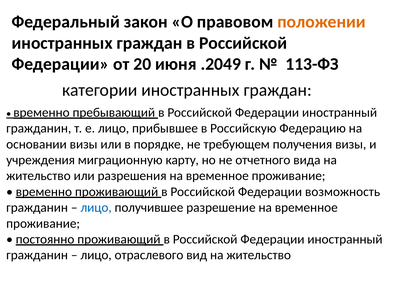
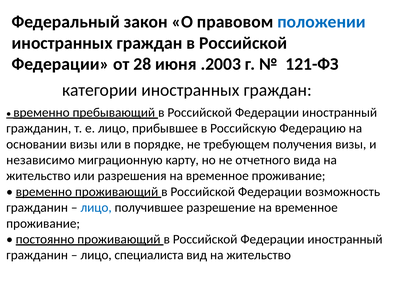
положении colour: orange -> blue (322, 22)
20: 20 -> 28 (142, 64)
.2049: .2049 -> .2003 (221, 64)
113-ФЗ: 113-ФЗ -> 121-ФЗ (312, 64)
учреждения: учреждения -> независимо (40, 160)
отраслевого: отраслевого -> специалиста (149, 255)
